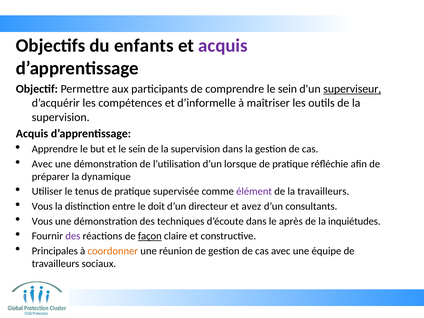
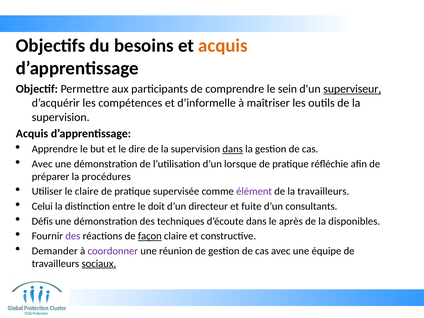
enfants: enfants -> besoins (144, 45)
acquis colour: purple -> orange (223, 45)
et le sein: sein -> dire (137, 149)
dans underline: none -> present (233, 149)
dynamique: dynamique -> procédures (106, 177)
le tenus: tenus -> claire (87, 191)
Vous: Vous -> Celui (42, 206)
avez: avez -> fuite (251, 206)
Vous: Vous -> Défis (42, 221)
inquiétudes: inquiétudes -> disponibles (354, 221)
Principales: Principales -> Demander (55, 251)
coordonner colour: orange -> purple (113, 251)
sociaux underline: none -> present (99, 264)
